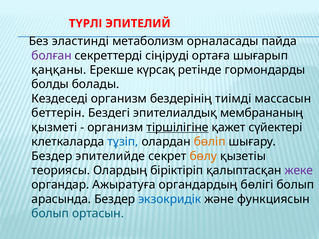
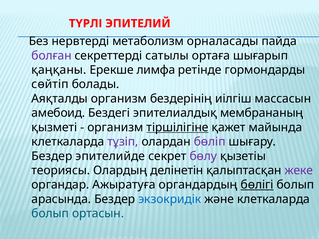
эластинді: эластинді -> нервтерді (80, 41)
сіңіруді: сіңіруді -> сатылы (167, 56)
күрсақ: күрсақ -> лимфа (156, 70)
болды: болды -> сөйтіп (50, 84)
Кездеседі: Кездеседі -> Аяқталды (60, 99)
тиімді: тиімді -> иілгіш (233, 99)
беттерін: беттерін -> амебоид (58, 113)
сүйектері: сүйектері -> майында (275, 127)
тұзіп colour: blue -> purple (123, 142)
бөліп colour: orange -> purple (210, 142)
бөлу colour: orange -> purple (203, 156)
біріктіріп: біріктіріп -> делінетін (177, 171)
бөлігі underline: none -> present (257, 185)
және функциясын: функциясын -> клеткаларда (274, 199)
